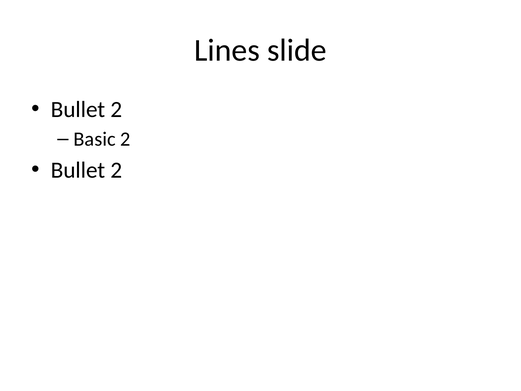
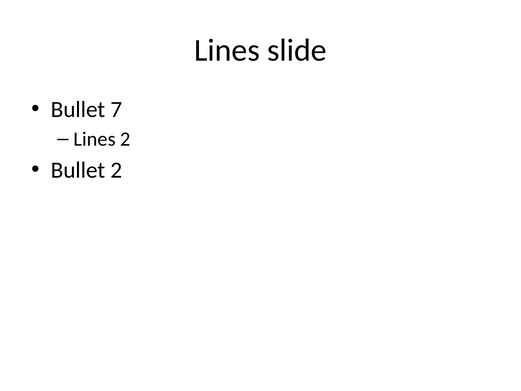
2: 2 -> 7 (116, 109)
Basic: Basic -> Lines (95, 139)
